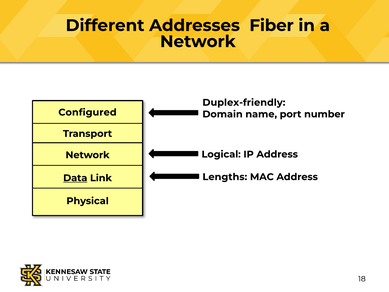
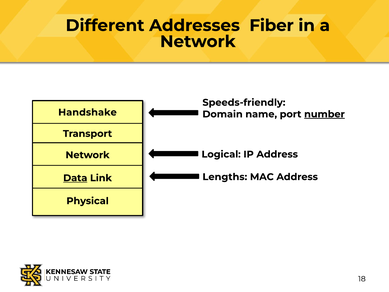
Duplex-friendly: Duplex-friendly -> Speeds-friendly (244, 102)
Configured: Configured -> Handshake (87, 112)
number underline: none -> present (324, 114)
